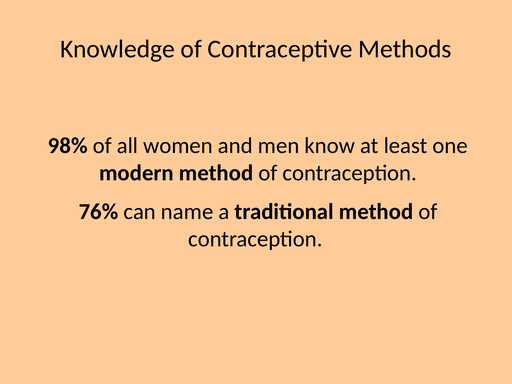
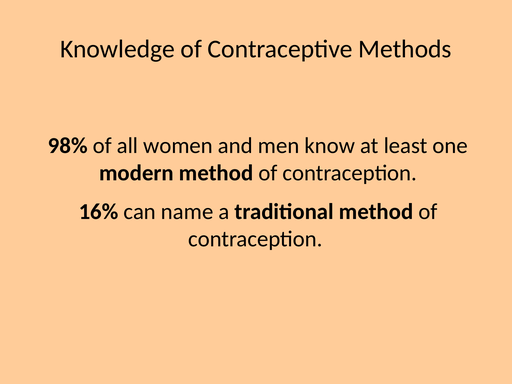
76%: 76% -> 16% (99, 212)
